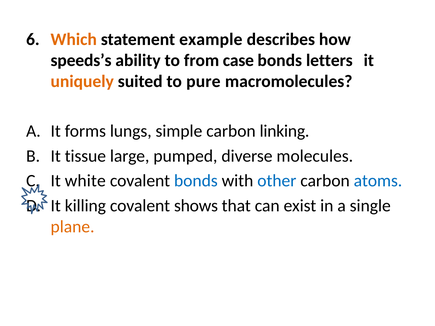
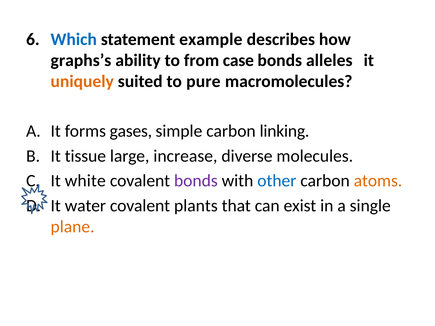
Which colour: orange -> blue (74, 39)
speeds’s: speeds’s -> graphs’s (81, 60)
letters: letters -> alleles (329, 60)
lungs: lungs -> gases (131, 131)
pumped: pumped -> increase (185, 156)
bonds colour: blue -> purple (196, 181)
atoms colour: blue -> orange (378, 181)
killing: killing -> water (85, 206)
shows: shows -> plants (196, 206)
